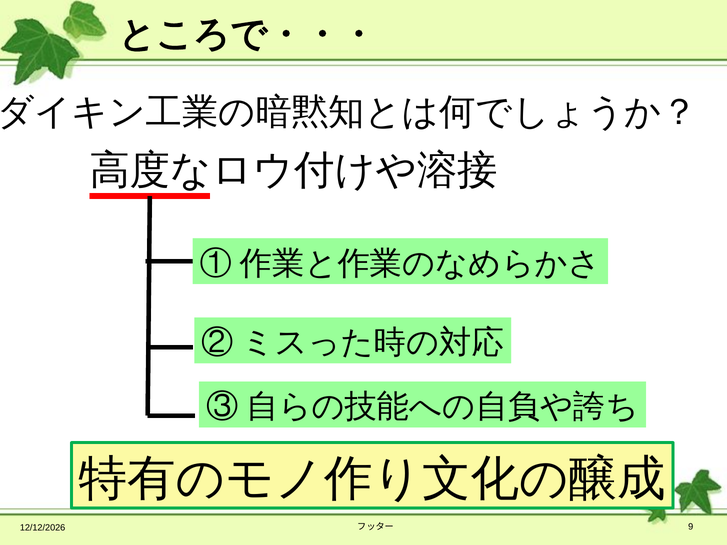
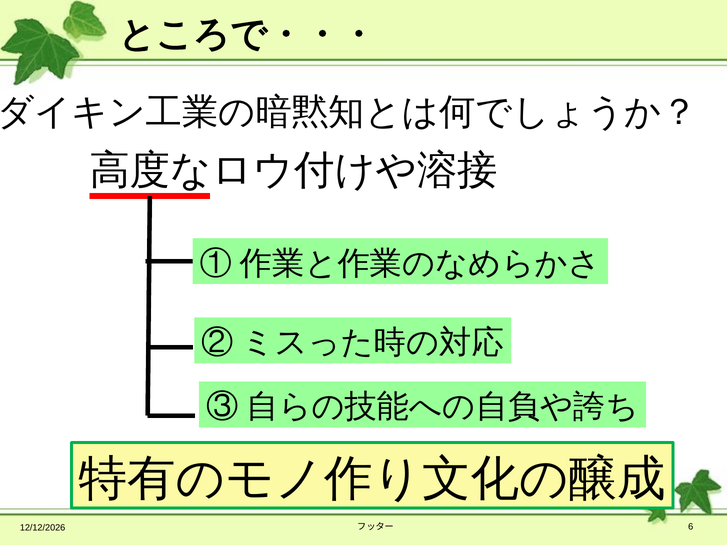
9: 9 -> 6 (691, 527)
